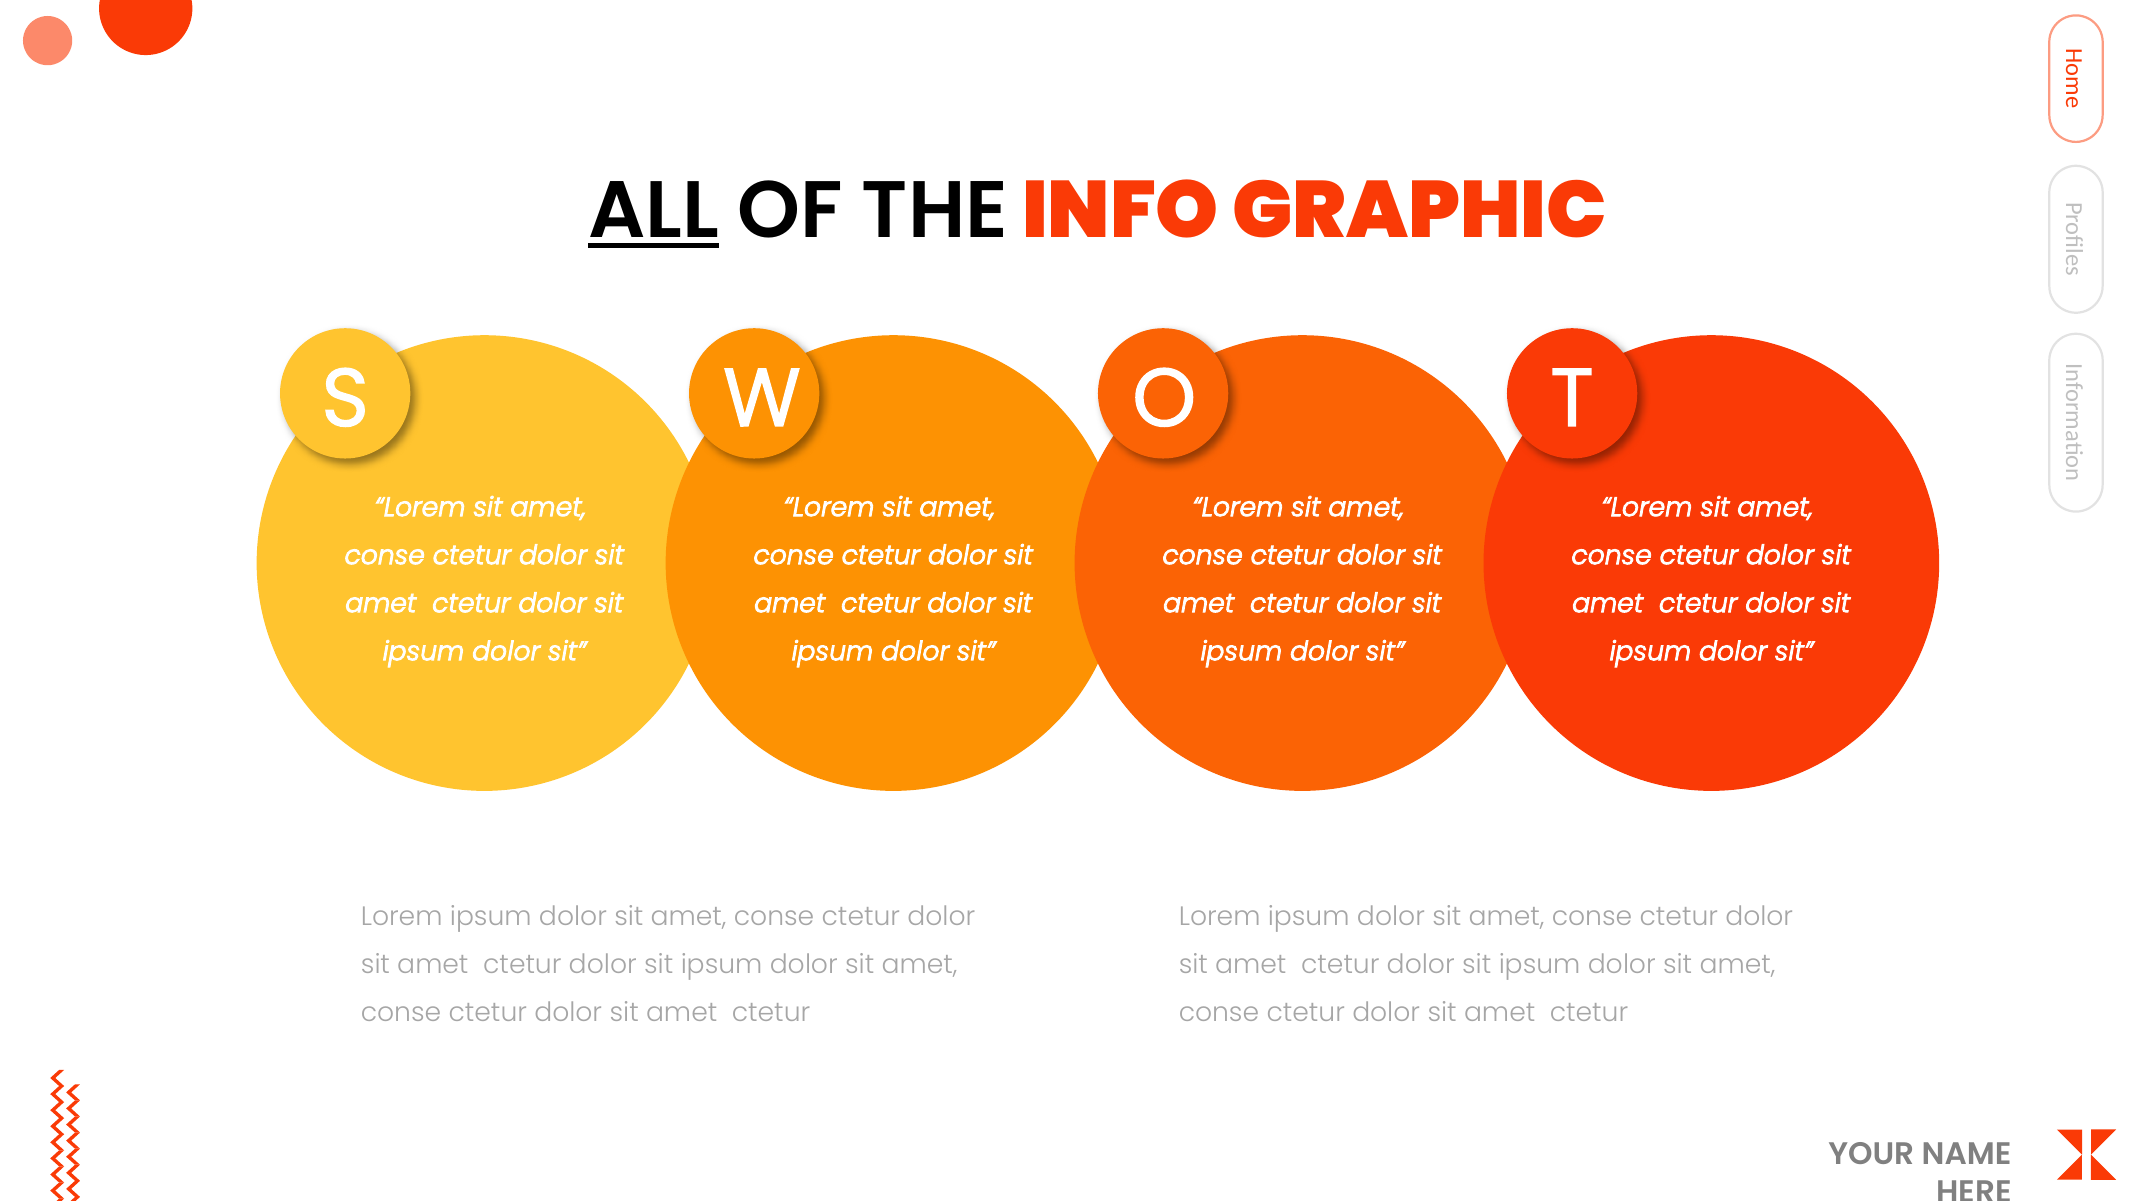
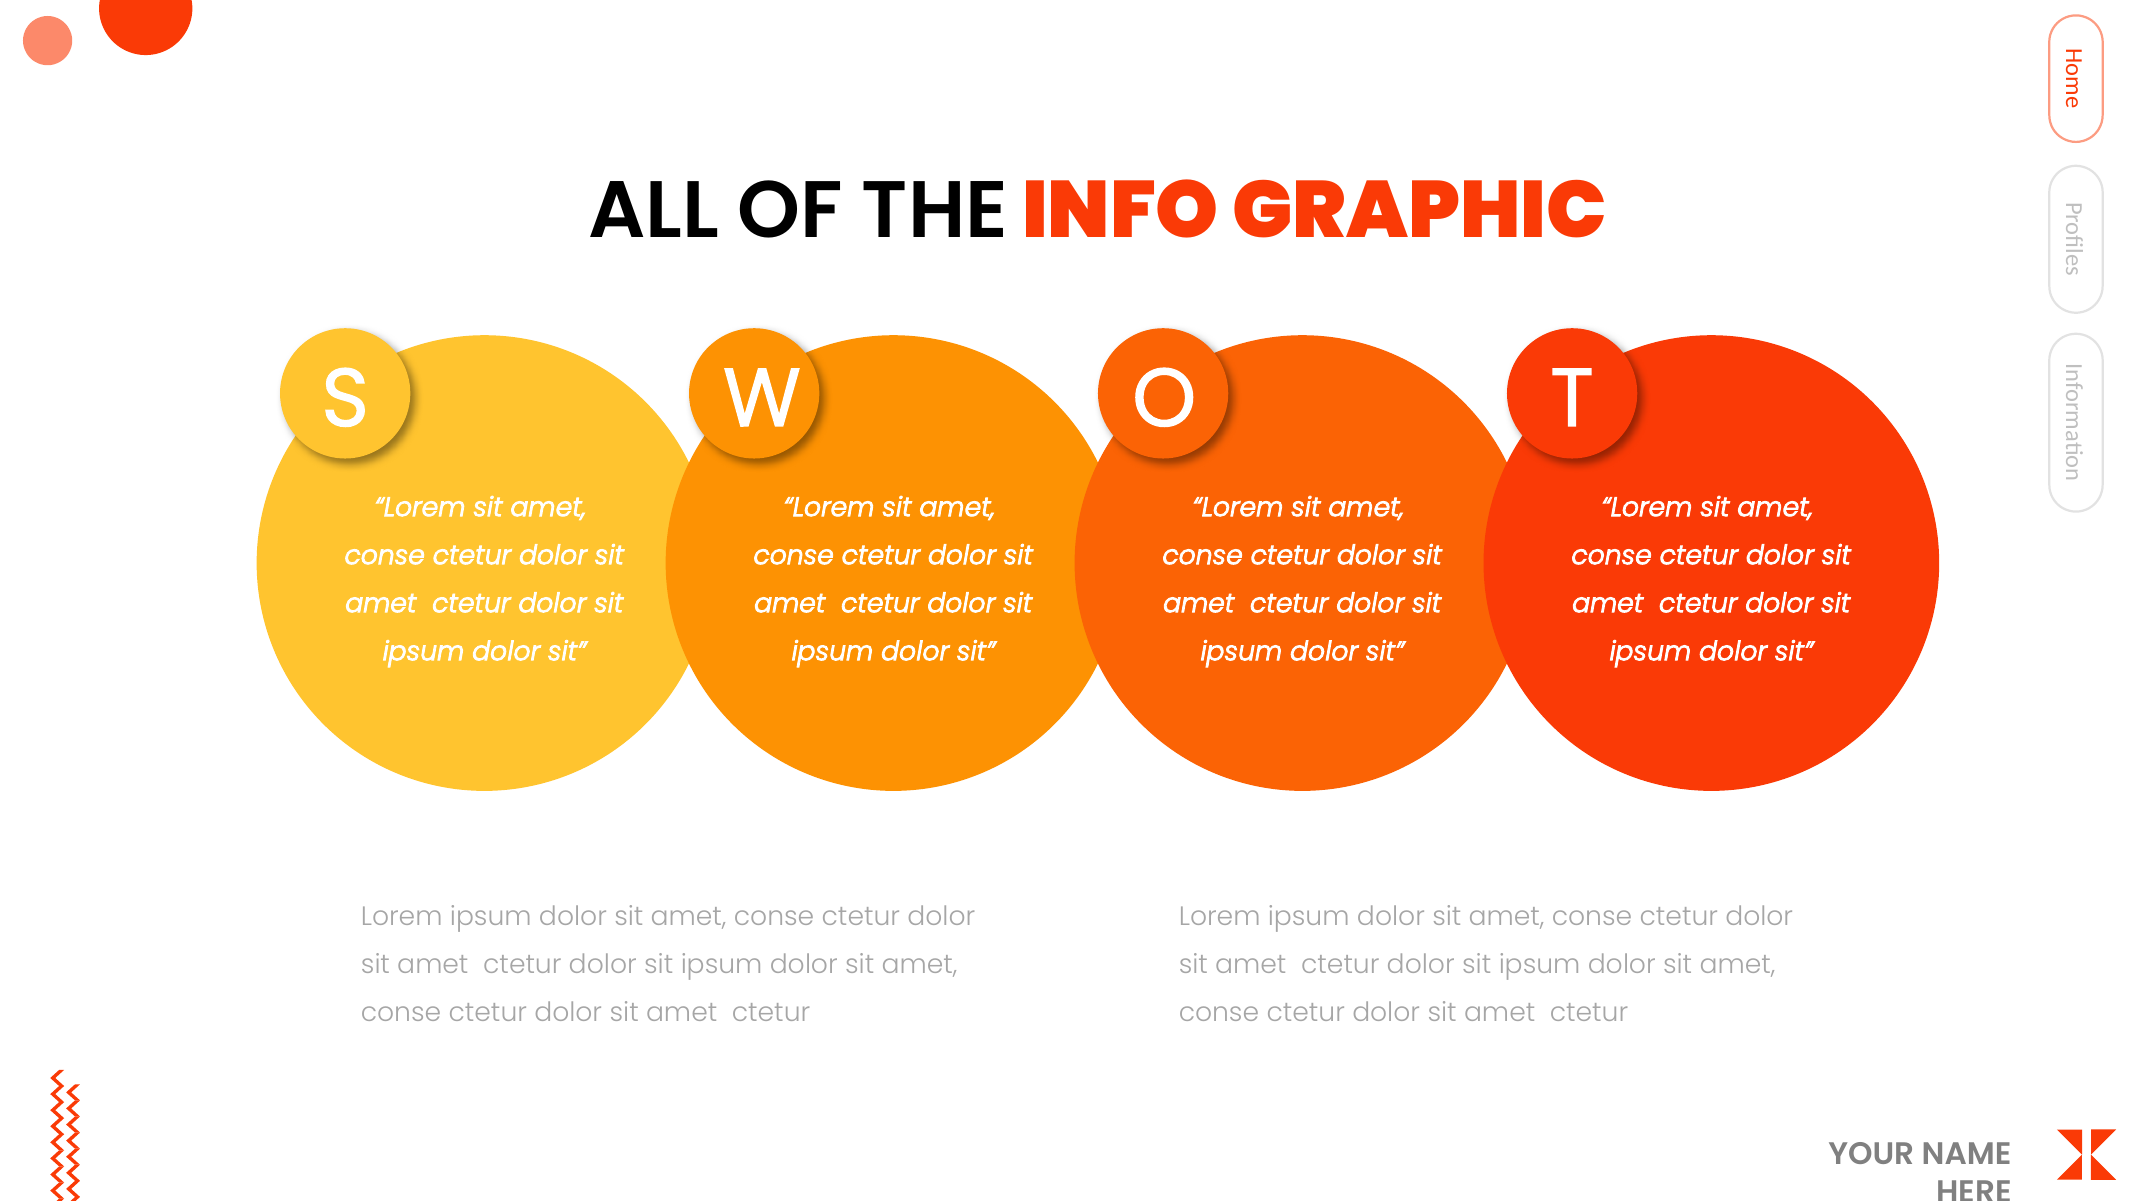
ALL underline: present -> none (653, 211)
